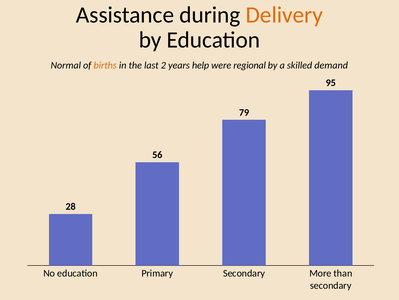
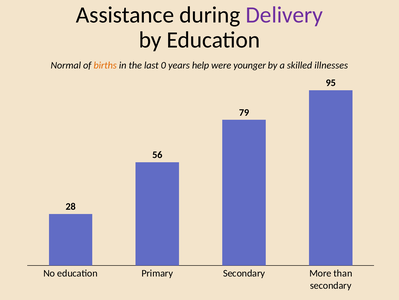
Delivery colour: orange -> purple (284, 15)
2: 2 -> 0 (163, 65)
regional: regional -> younger (250, 65)
demand: demand -> illnesses (331, 65)
